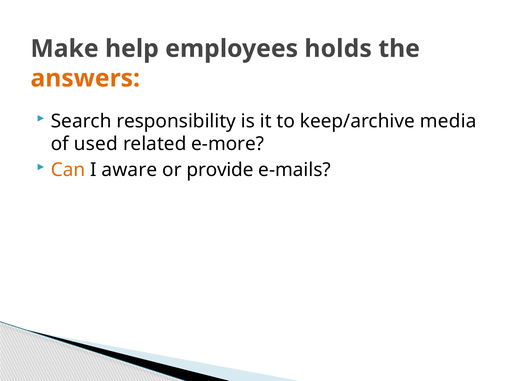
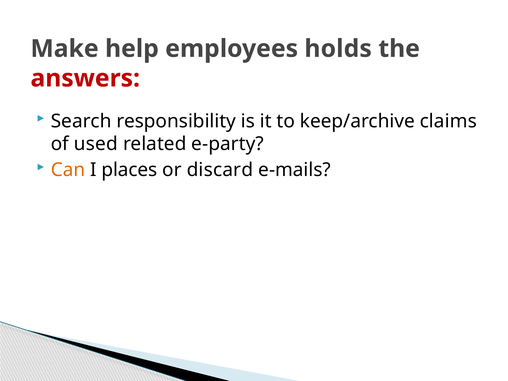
answers colour: orange -> red (85, 78)
media: media -> claims (448, 121)
e-more: e-more -> e-party (228, 144)
aware: aware -> places (129, 170)
provide: provide -> discard (220, 170)
